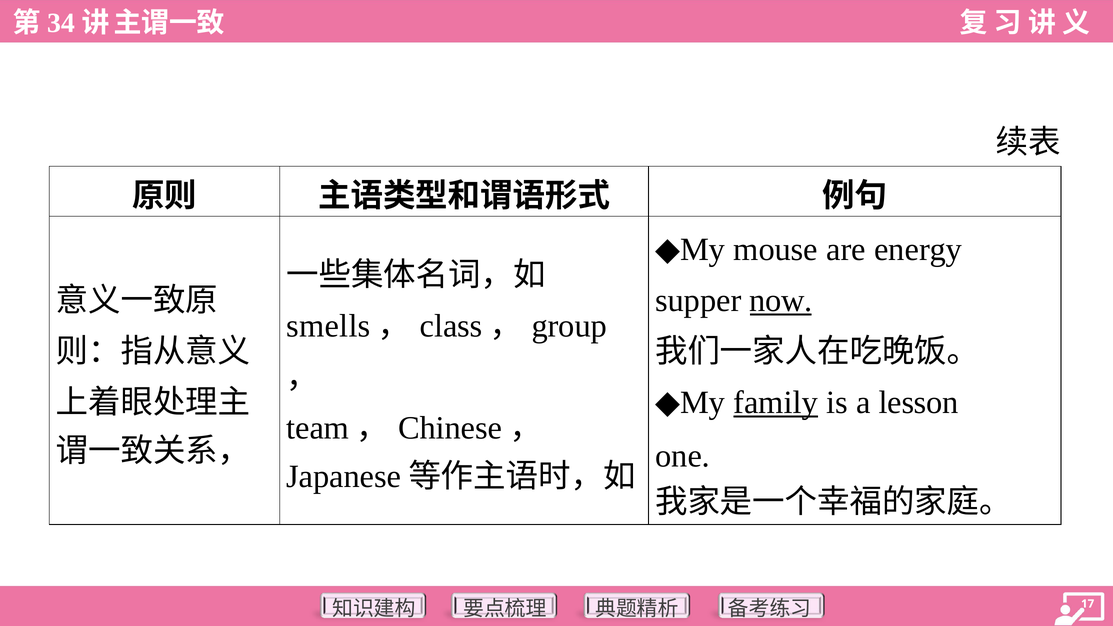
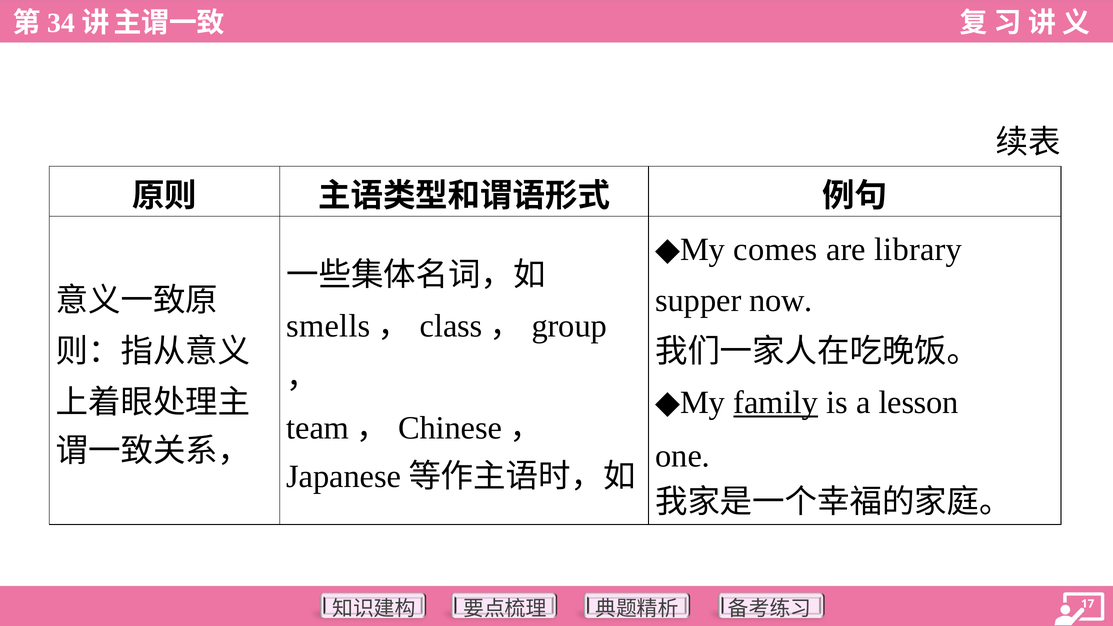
mouse: mouse -> comes (775, 249)
energy: energy -> library (918, 249)
now underline: present -> none (781, 300)
